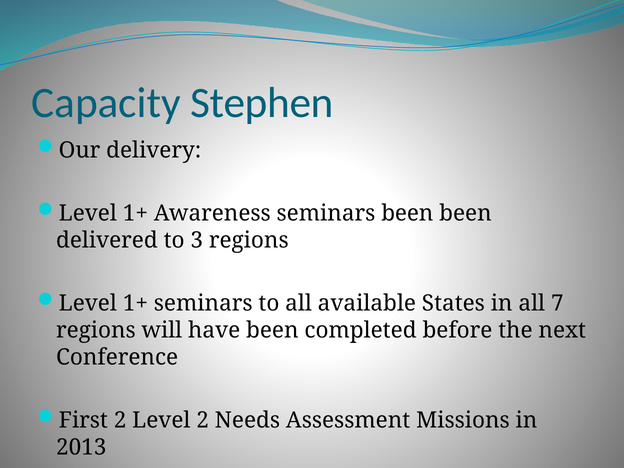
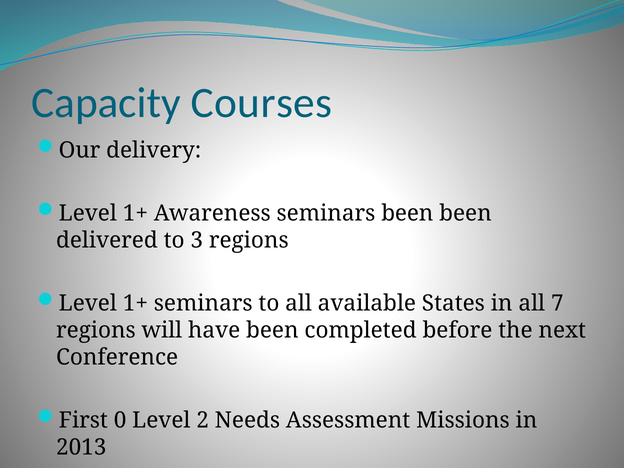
Stephen: Stephen -> Courses (261, 103)
First 2: 2 -> 0 (120, 420)
